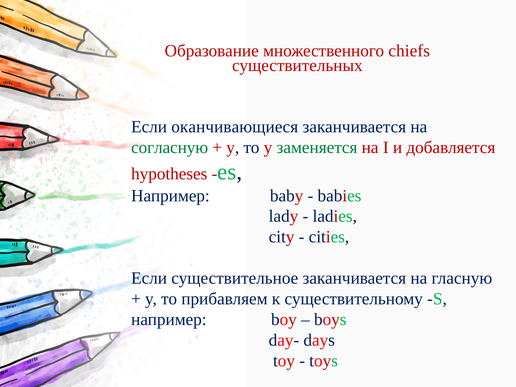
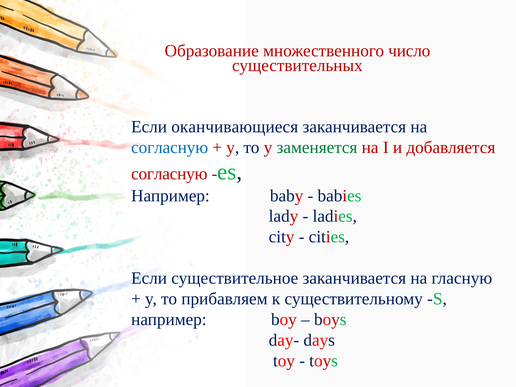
chiefs: chiefs -> число (409, 51)
согласную colour: green -> blue (170, 147)
hypotheses: hypotheses -> согласную (169, 174)
